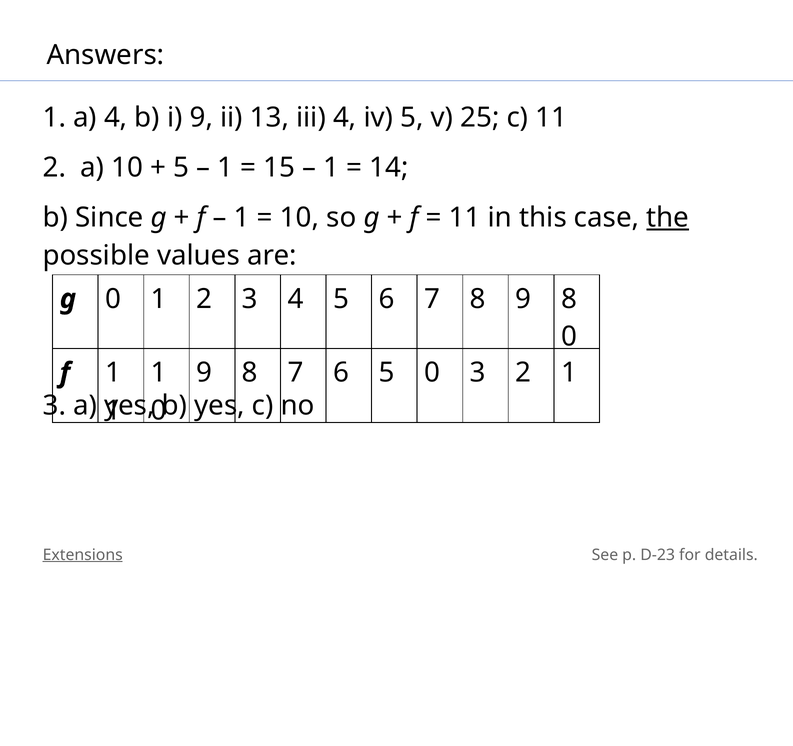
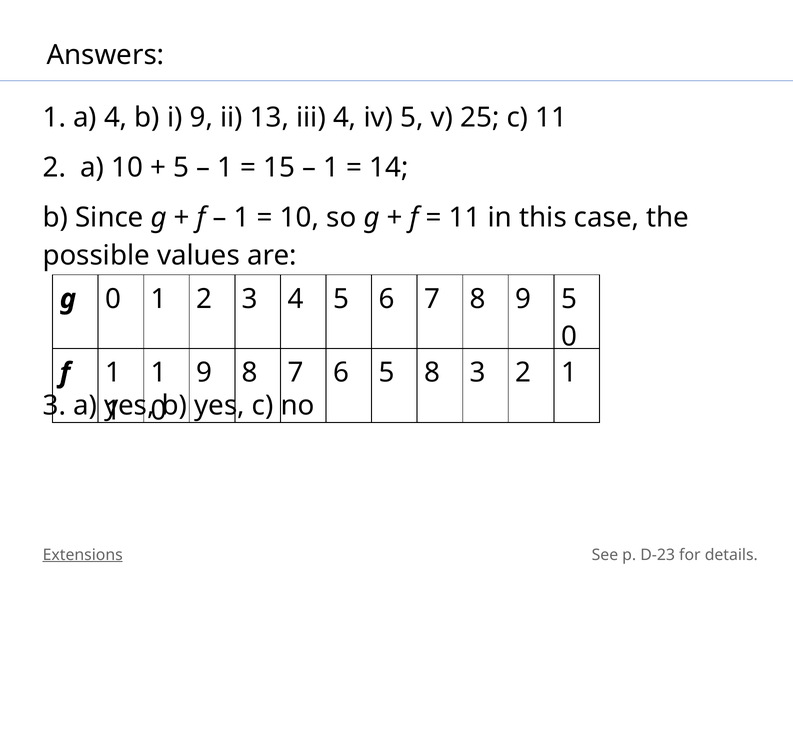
the underline: present -> none (668, 217)
8 9 8: 8 -> 5 (569, 299)
5 0: 0 -> 8 (432, 372)
